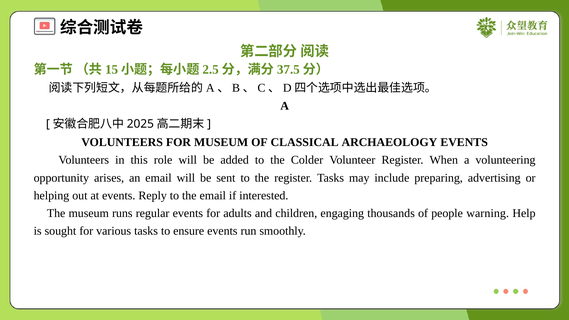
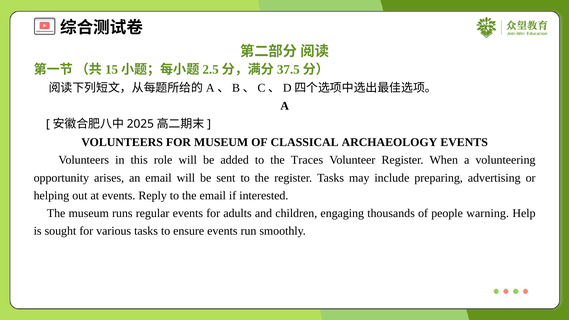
Colder: Colder -> Traces (307, 160)
